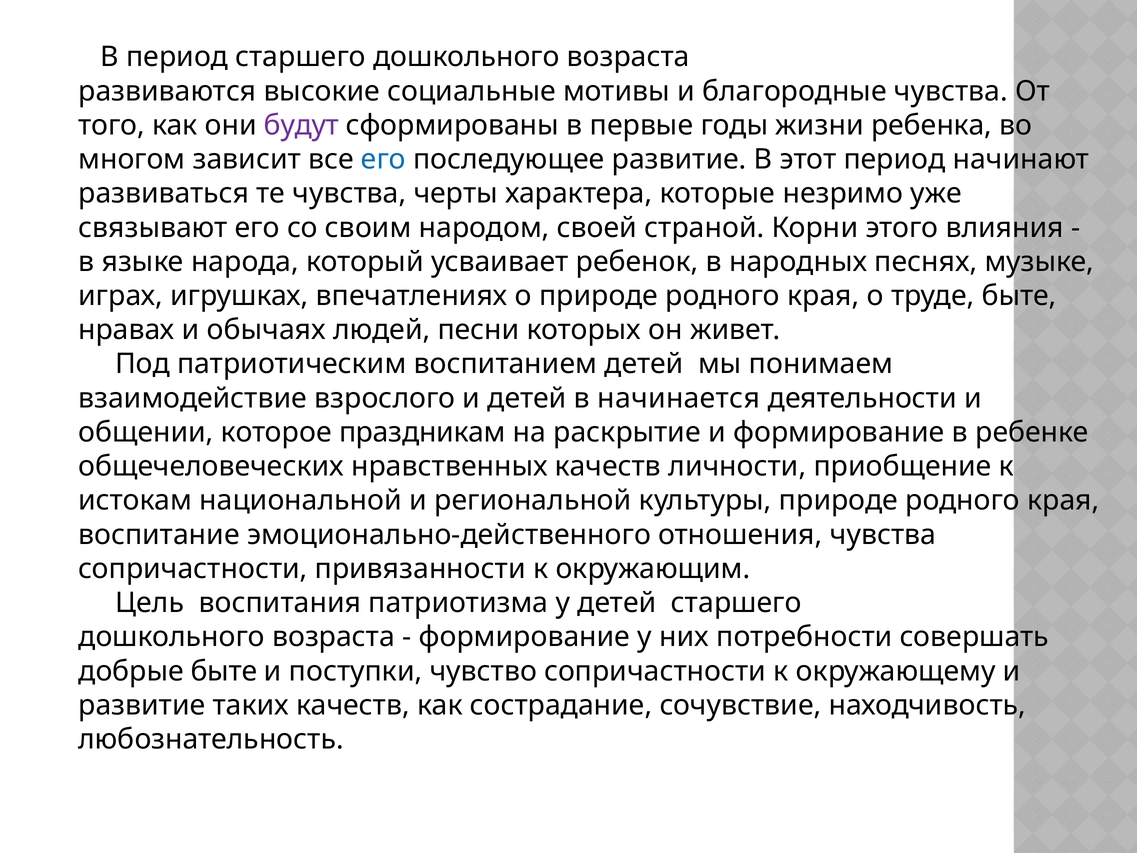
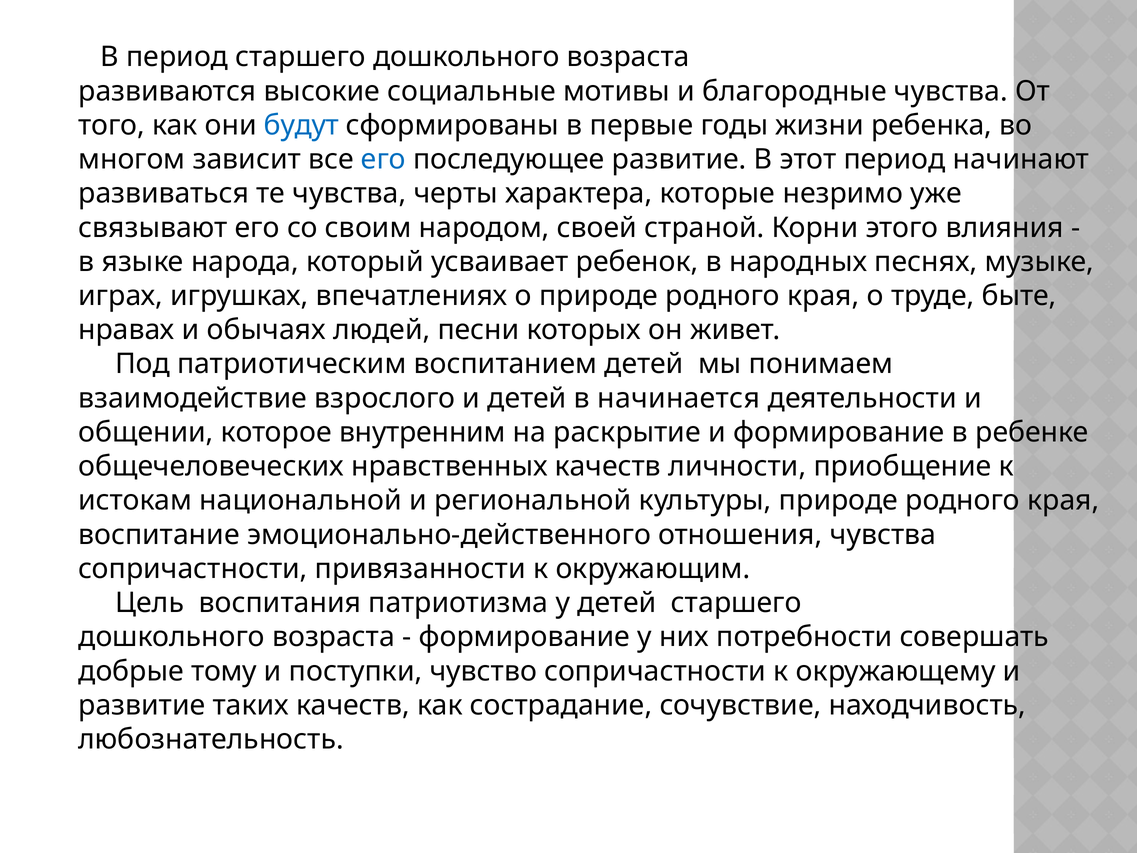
будут colour: purple -> blue (301, 125)
праздникам: праздникам -> внутренним (422, 432)
добрые быте: быте -> тому (224, 671)
